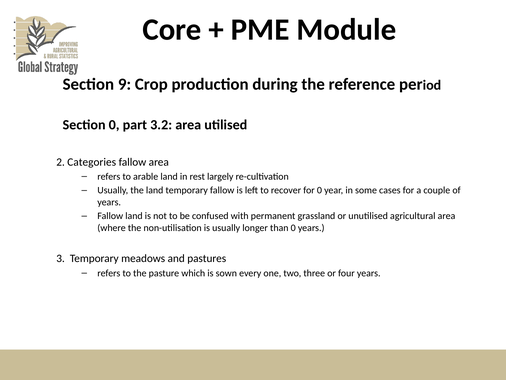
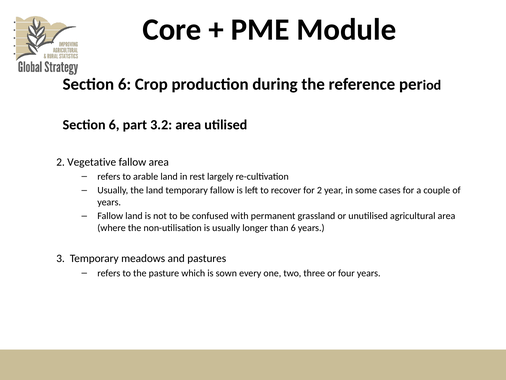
9: 9 -> 6 (125, 84)
0: 0 -> 6 (114, 125)
Categories: Categories -> Vegetative (92, 162)
for 0: 0 -> 2 (319, 190)
than 0: 0 -> 6 (293, 227)
